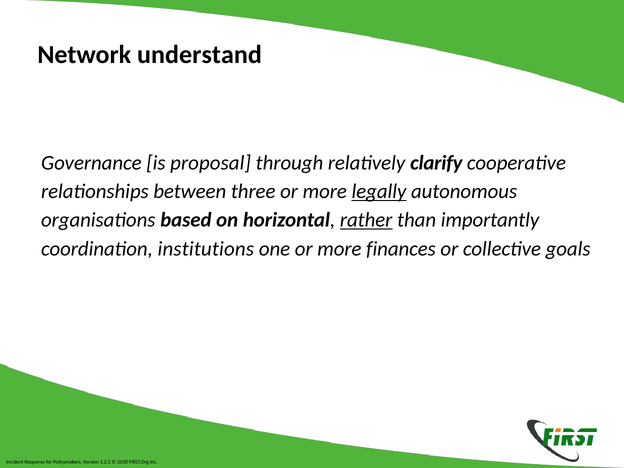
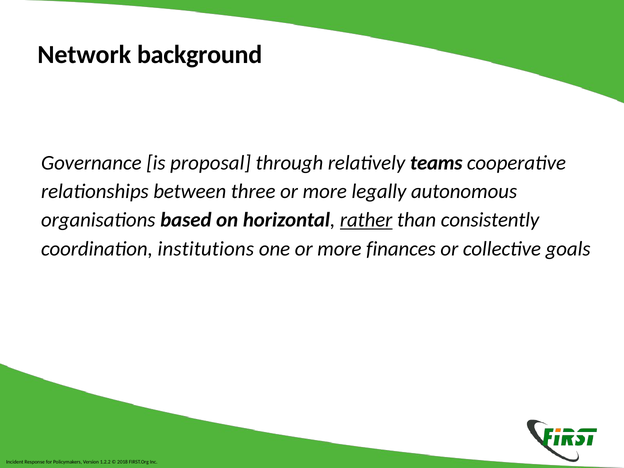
understand: understand -> background (200, 55)
clarify: clarify -> teams (436, 163)
legally underline: present -> none (379, 191)
importantly: importantly -> consistently (490, 220)
